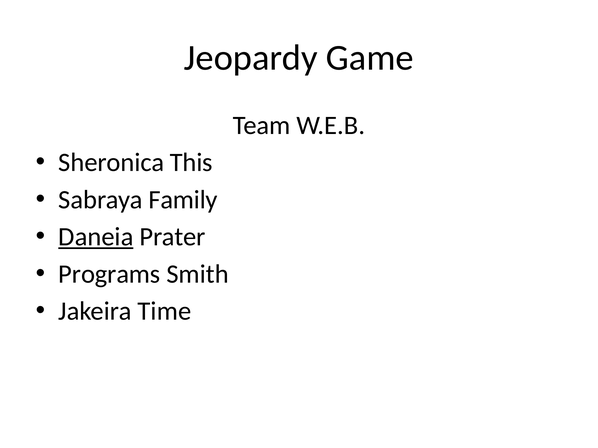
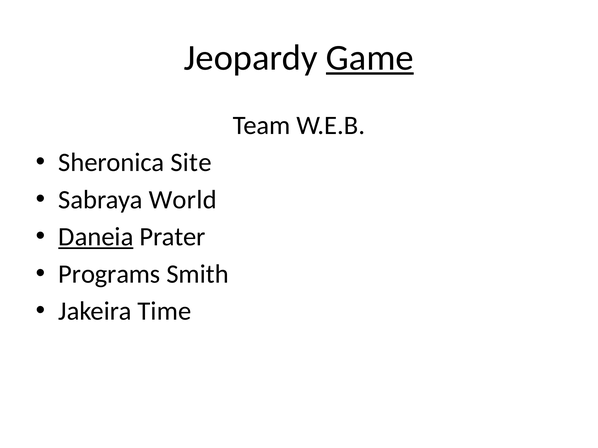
Game underline: none -> present (370, 58)
This: This -> Site (191, 163)
Family: Family -> World (183, 200)
